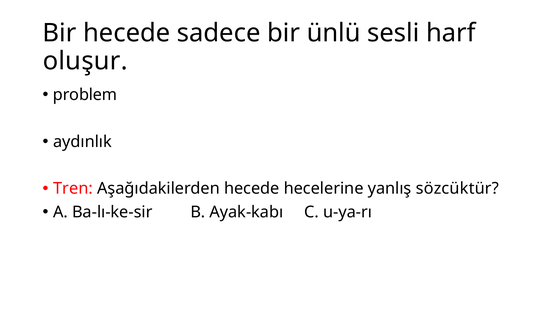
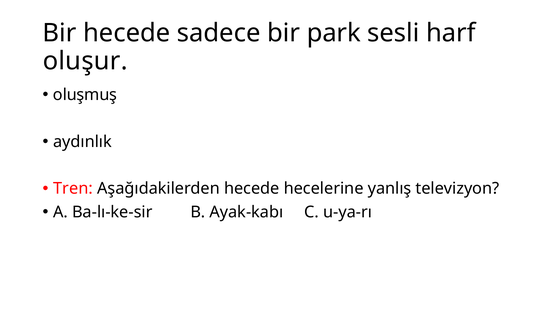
ünlü: ünlü -> park (334, 33)
problem: problem -> oluşmuş (85, 95)
sözcüktür: sözcüktür -> televizyon (457, 188)
